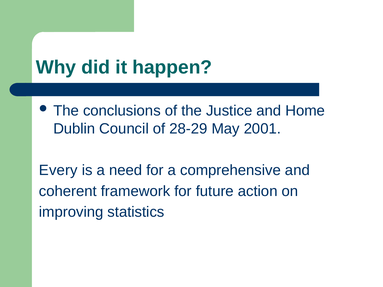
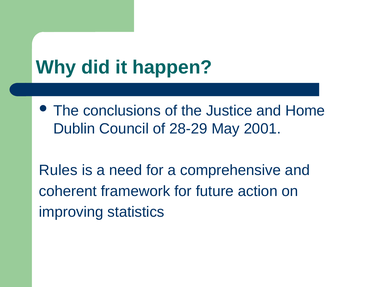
Every: Every -> Rules (58, 170)
